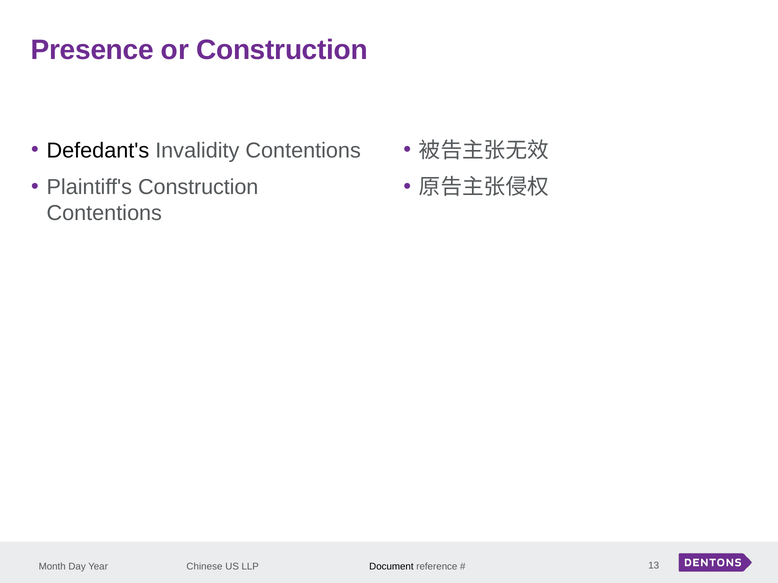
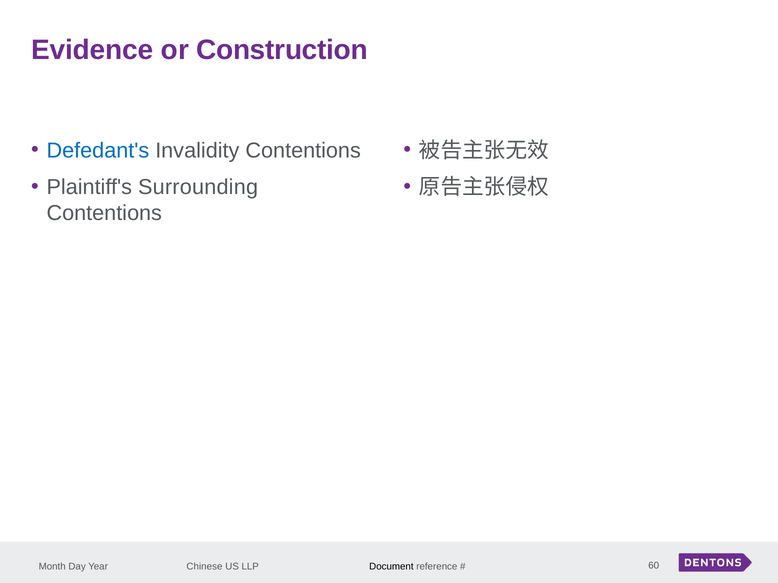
Presence: Presence -> Evidence (92, 50)
Defedant's colour: black -> blue (98, 151)
Plaintiff's Construction: Construction -> Surrounding (198, 187)
13: 13 -> 60 (654, 566)
